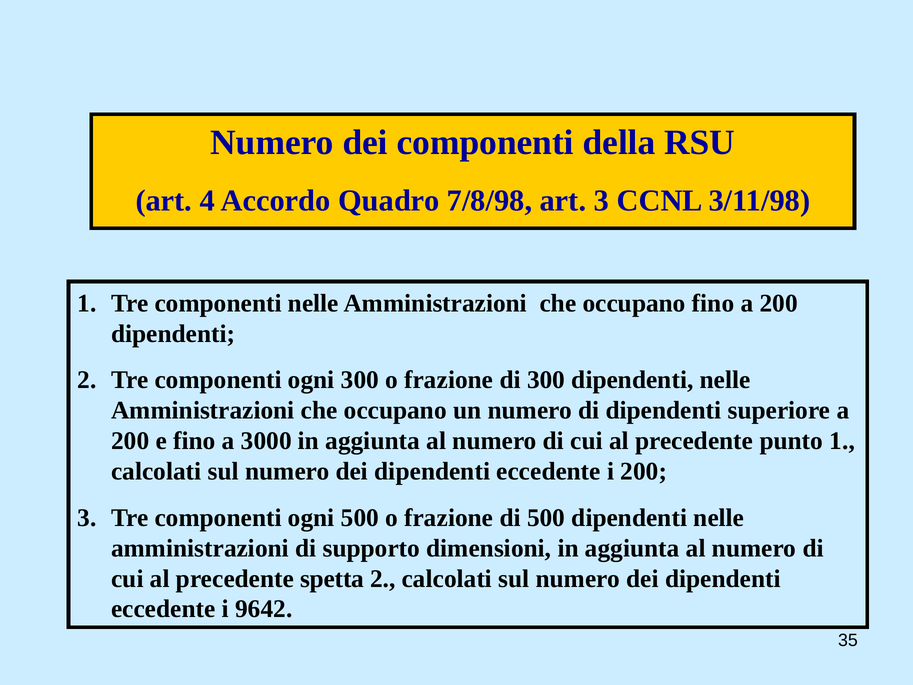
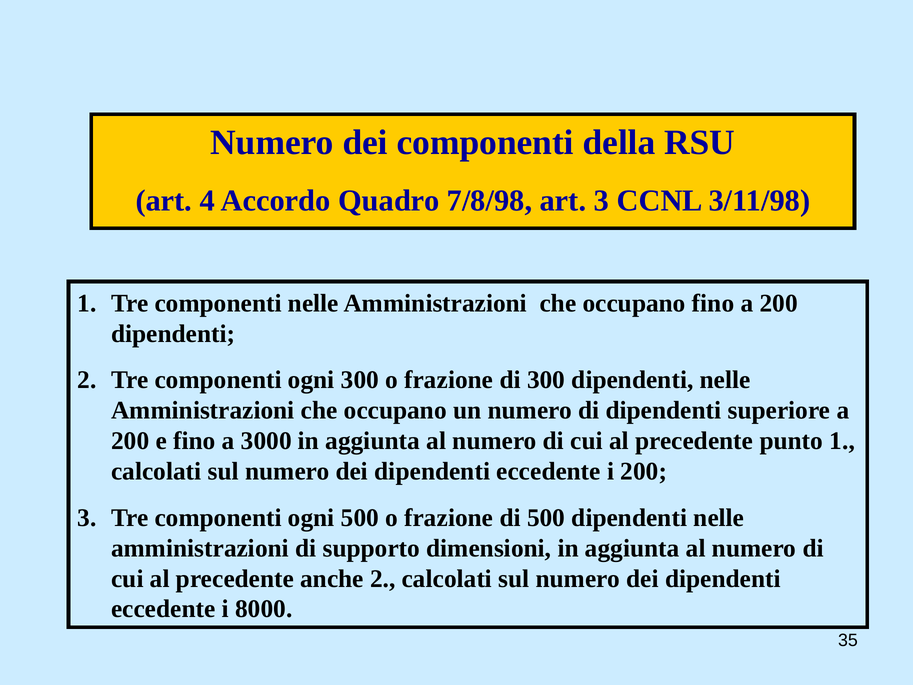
spetta: spetta -> anche (332, 578)
9642: 9642 -> 8000 (264, 609)
